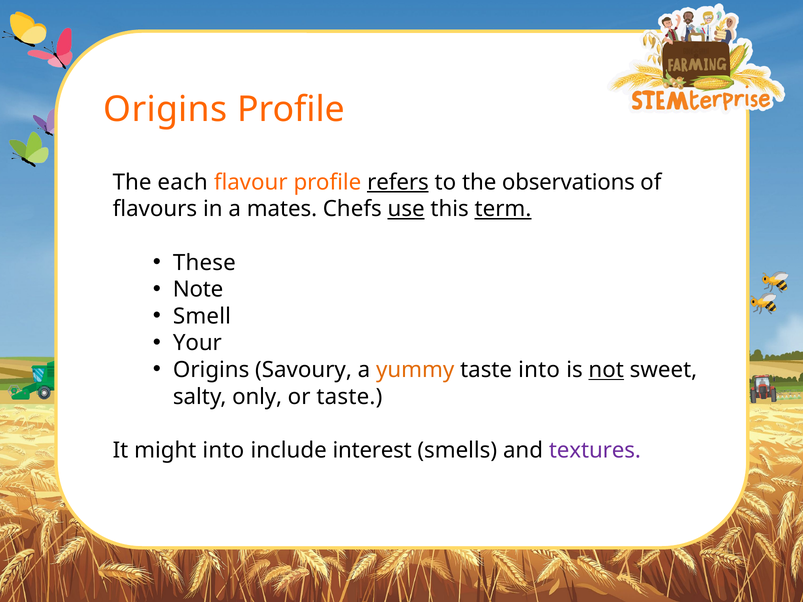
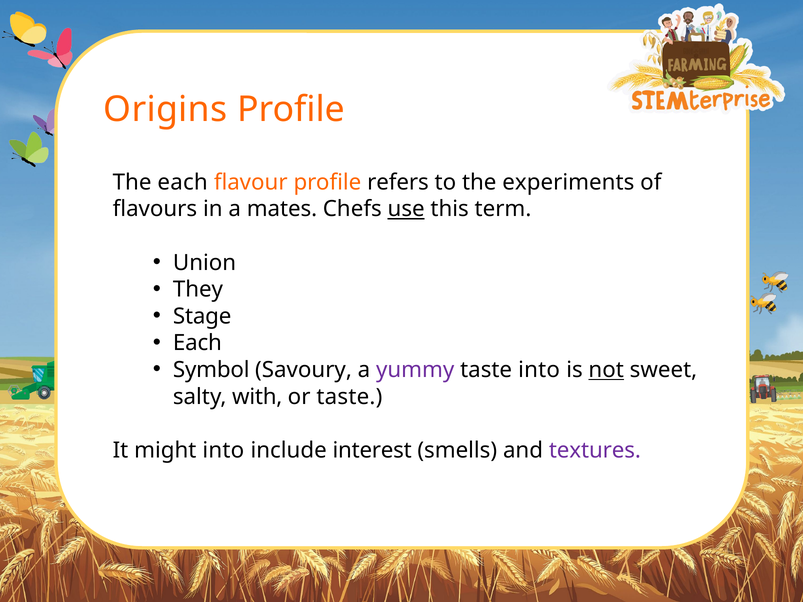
refers underline: present -> none (398, 182)
observations: observations -> experiments (568, 182)
term underline: present -> none (503, 209)
These: These -> Union (205, 263)
Note: Note -> They (198, 290)
Smell: Smell -> Stage (202, 316)
Your: Your -> Each (197, 343)
Origins: Origins -> Symbol (211, 370)
yummy colour: orange -> purple (415, 370)
only: only -> with (257, 397)
